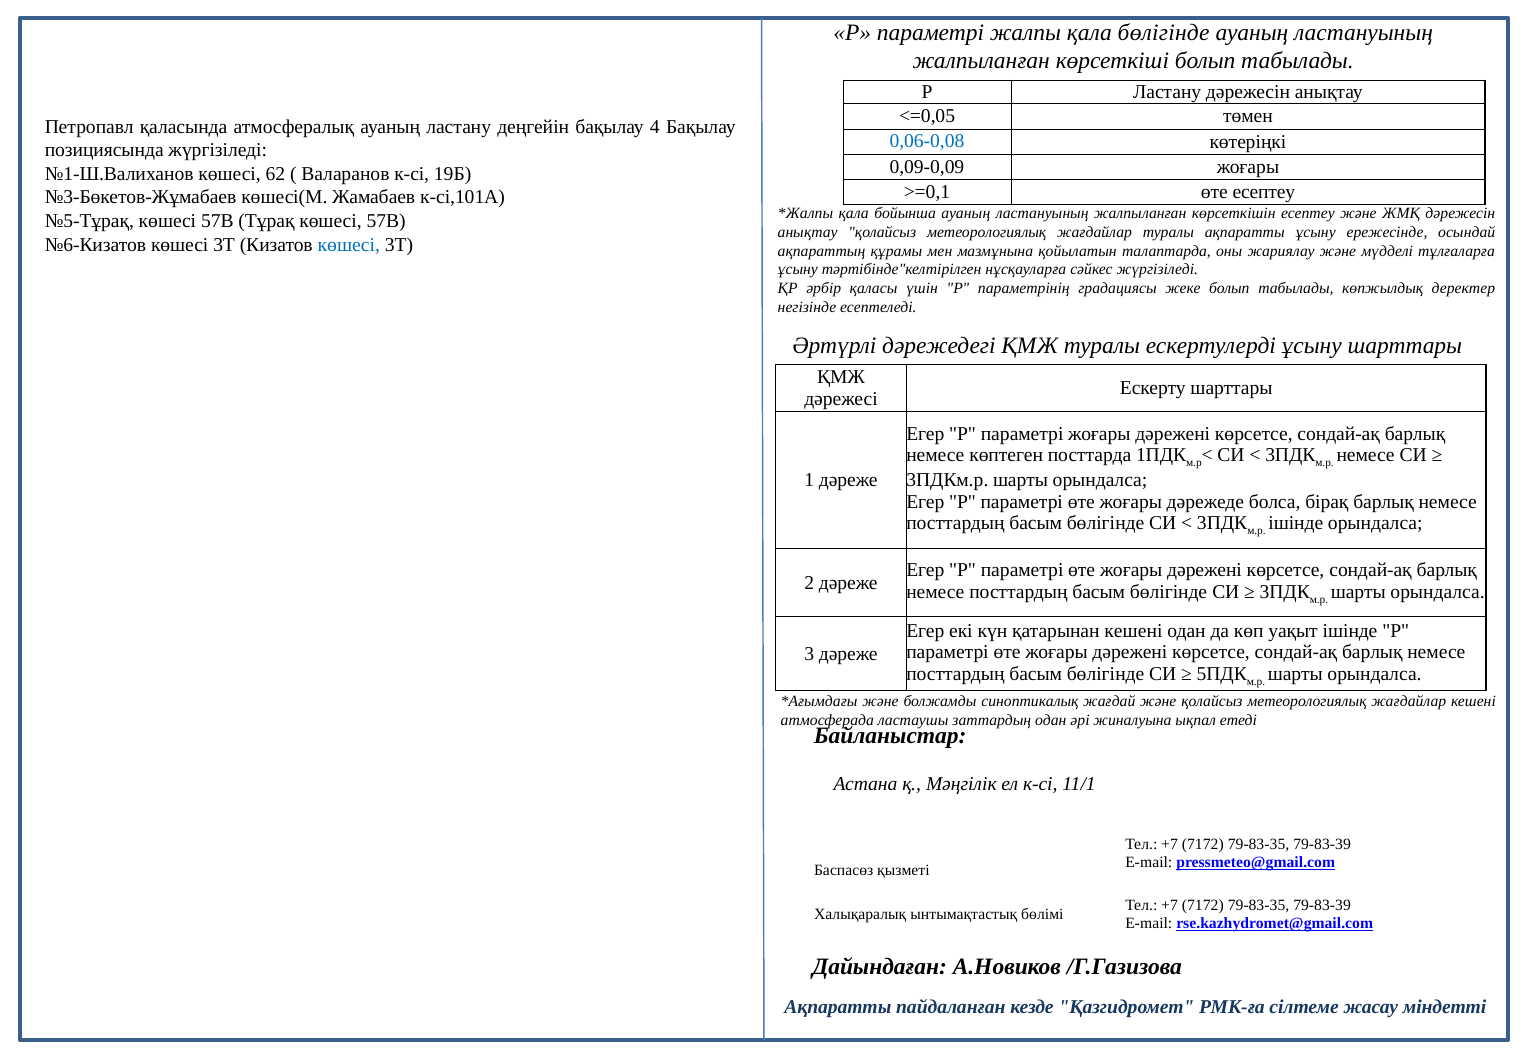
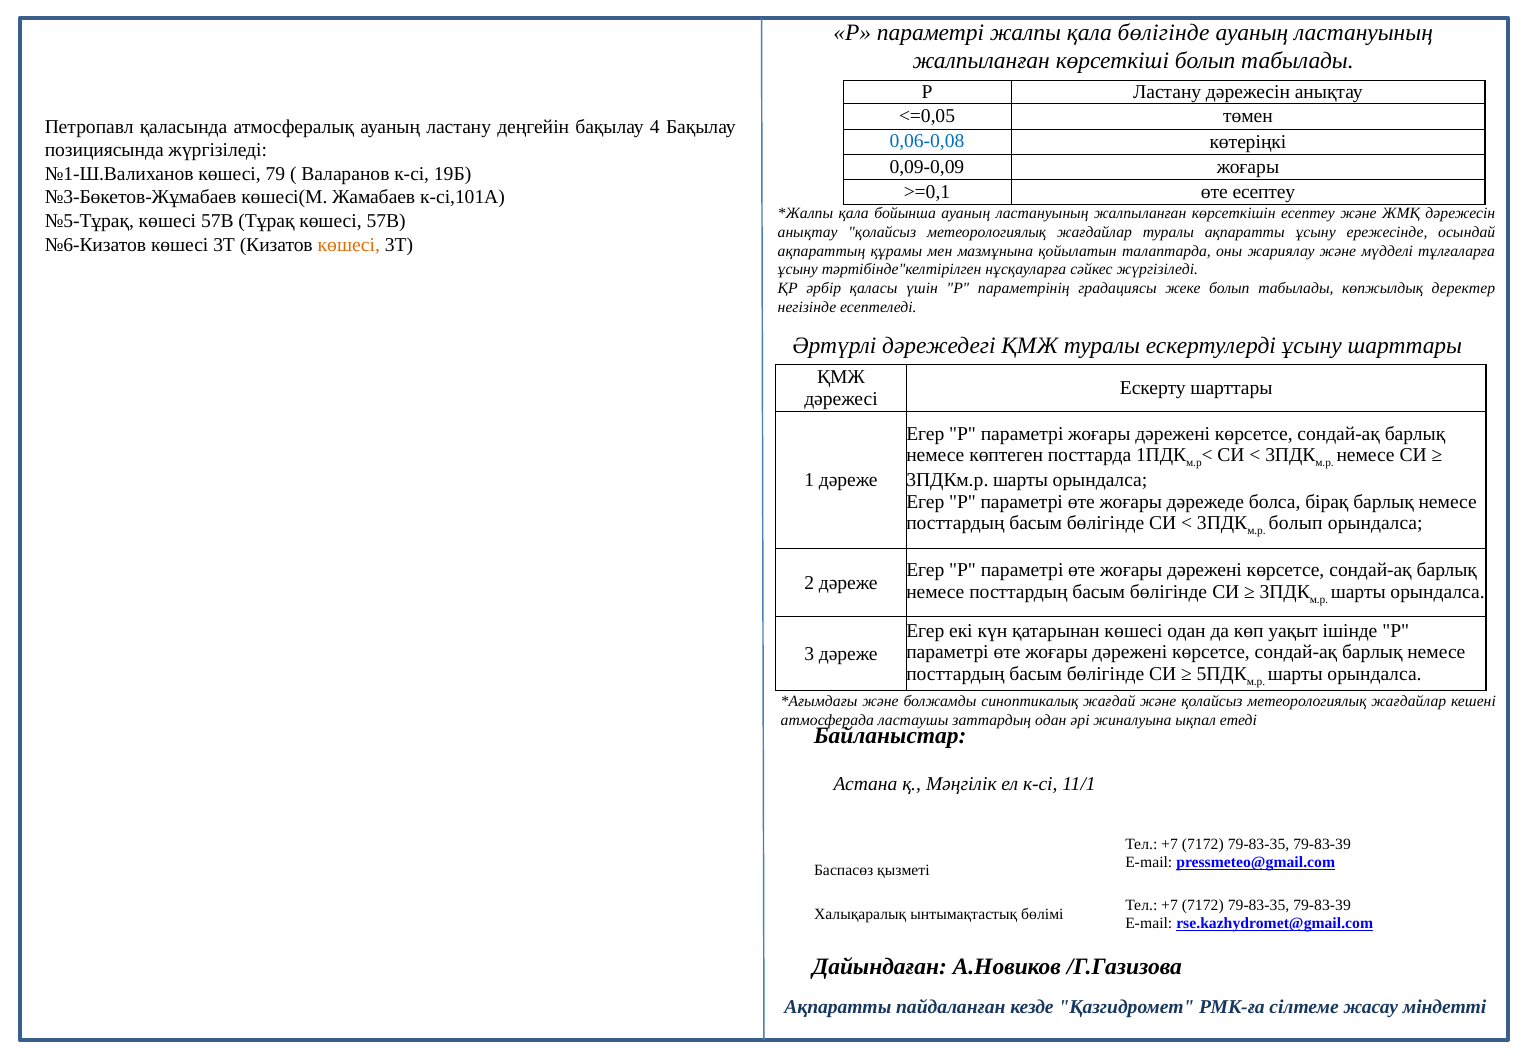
62: 62 -> 79 (275, 174)
көшесі colour: blue -> orange (349, 245)
ішінде: ішінде -> болып (1296, 523)
қатарынан кешені: кешені -> көшесі (1133, 631)
